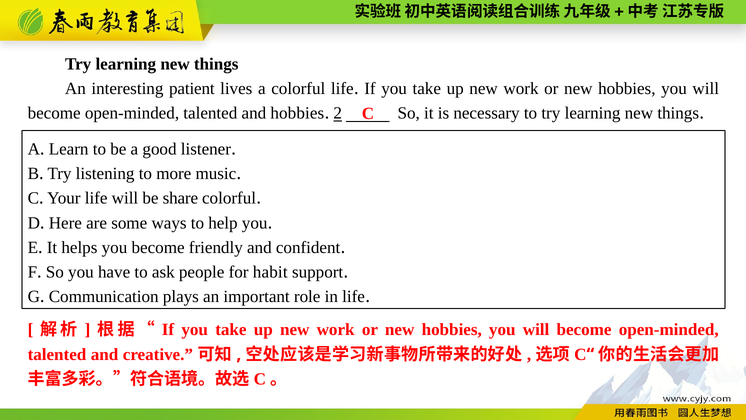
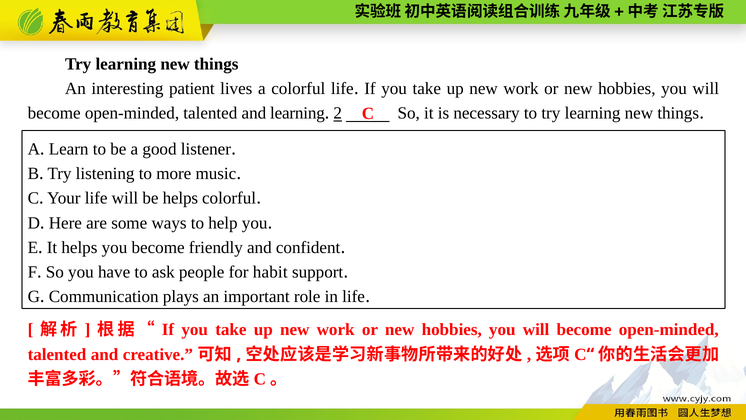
and hobbies: hobbies -> learning (297, 113)
be share: share -> helps (180, 198)
